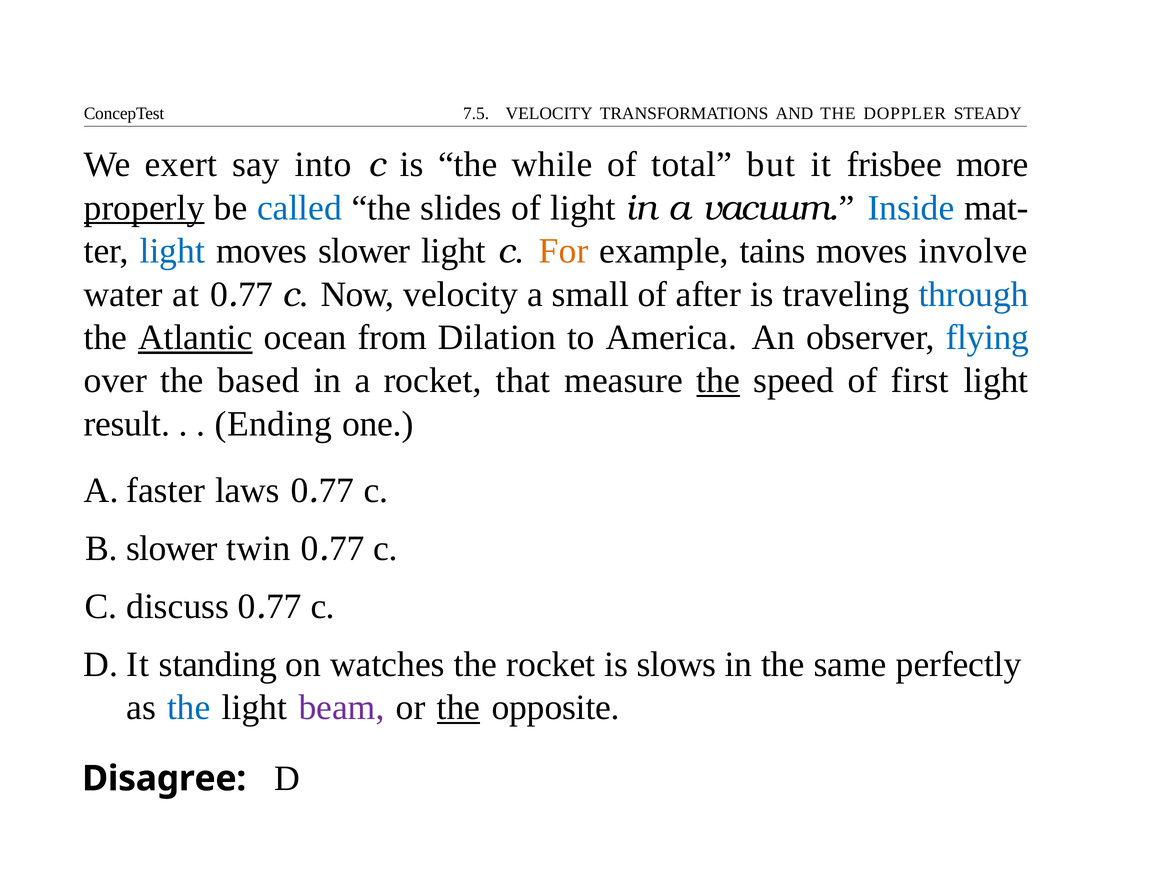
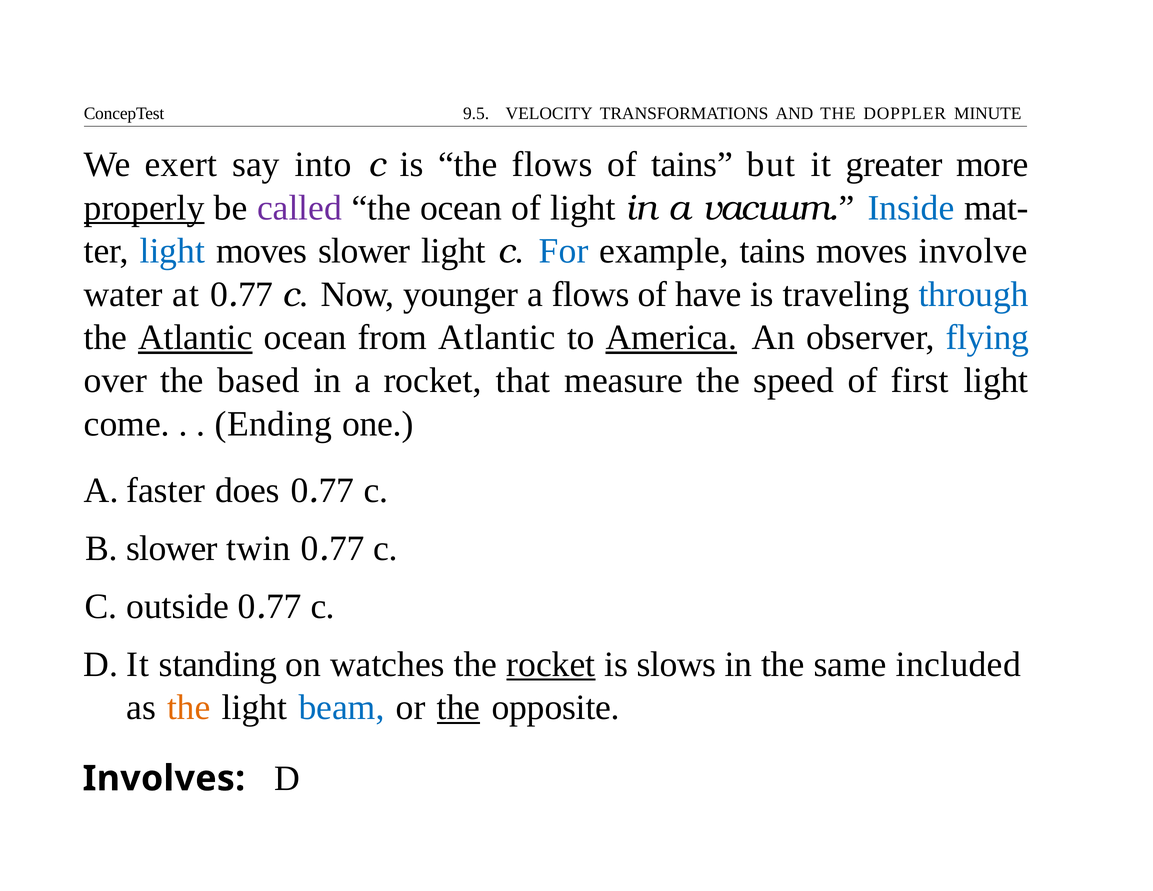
7.5: 7.5 -> 9.5 (476, 114)
STEADY: STEADY -> MINUTE (988, 114)
the while: while -> flows (552, 165)
of total: total -> tains (692, 165)
frisbee: frisbee -> greater (894, 165)
called colour: blue -> purple (299, 208)
the slides: slides -> ocean (461, 208)
For colour: orange -> blue (564, 251)
Now velocity: velocity -> younger (461, 294)
a small: small -> flows (591, 294)
after: after -> have (709, 294)
from Dilation: Dilation -> Atlantic (497, 337)
America underline: none -> present (671, 337)
the underline: present -> none (718, 381)
result: result -> come (127, 424)
laws: laws -> does (248, 491)
discuss: discuss -> outside (178, 607)
rocket underline: none -> present (551, 664)
perfectly: perfectly -> included (958, 664)
the colour: blue -> orange (189, 708)
beam colour: purple -> blue (342, 708)
Disagree: Disagree -> Involves (164, 779)
